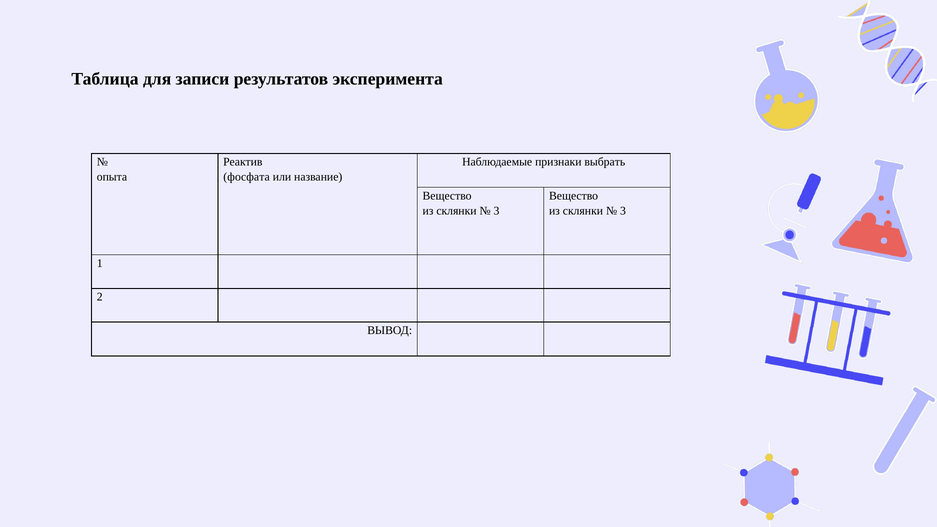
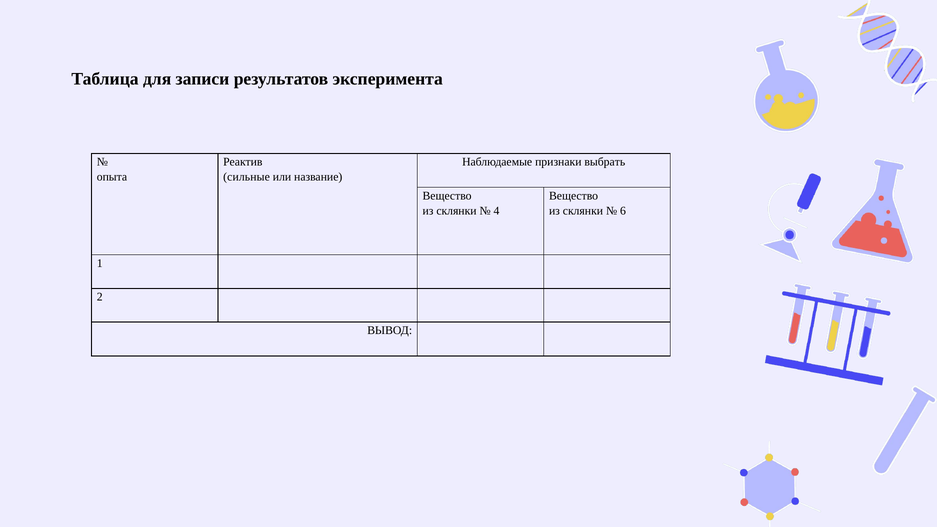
фосфата: фосфата -> сильные (247, 177)
3: 3 -> 4 (497, 211)
3: 3 -> 6 (623, 211)
